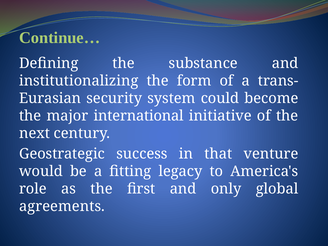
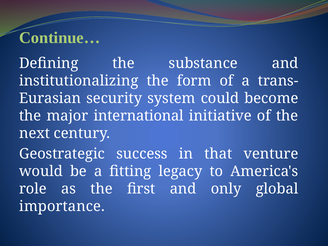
agreements: agreements -> importance (62, 206)
